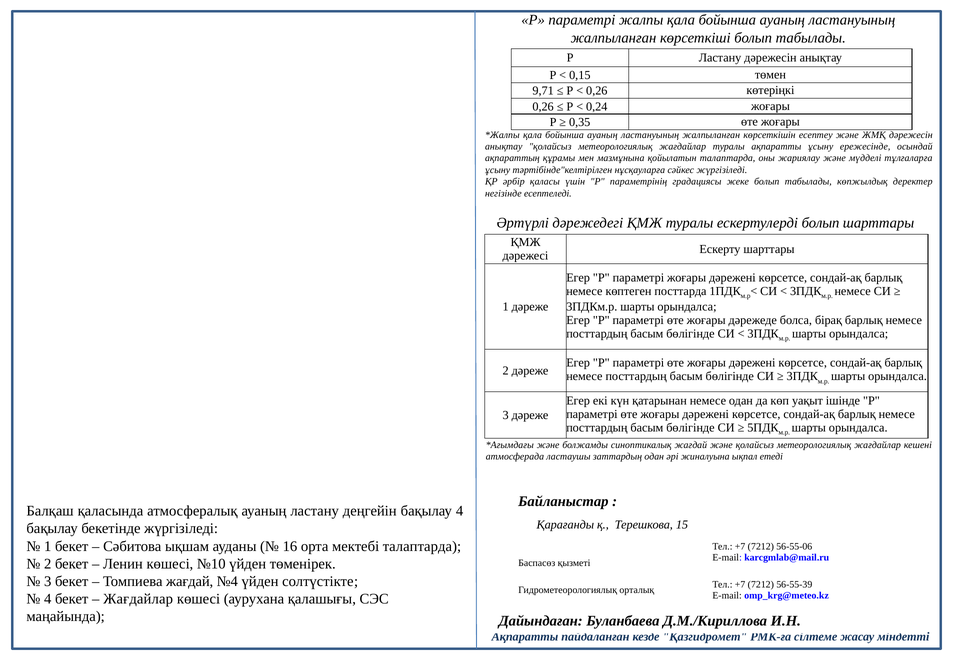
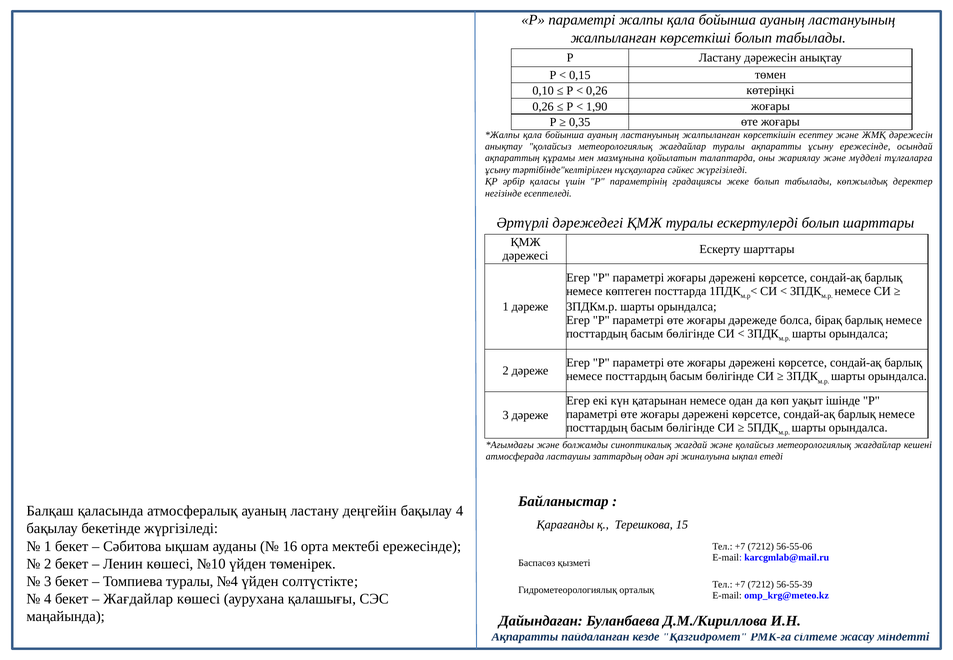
9,71: 9,71 -> 0,10 (543, 91)
0,24: 0,24 -> 1,90 (597, 107)
мектебі талаптарда: талаптарда -> ережесінде (422, 546)
Томпиева жағдай: жағдай -> туралы (190, 581)
